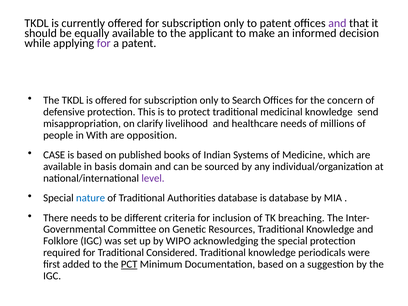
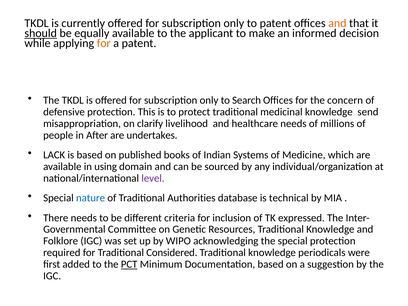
and colour: purple -> orange (337, 23)
should underline: none -> present (41, 33)
for colour: purple -> orange (104, 43)
With: With -> After (97, 135)
opposition: opposition -> undertakes (152, 135)
CASE: CASE -> LACK (54, 155)
basis: basis -> using (106, 167)
is database: database -> technical (289, 198)
breaching: breaching -> expressed (301, 218)
